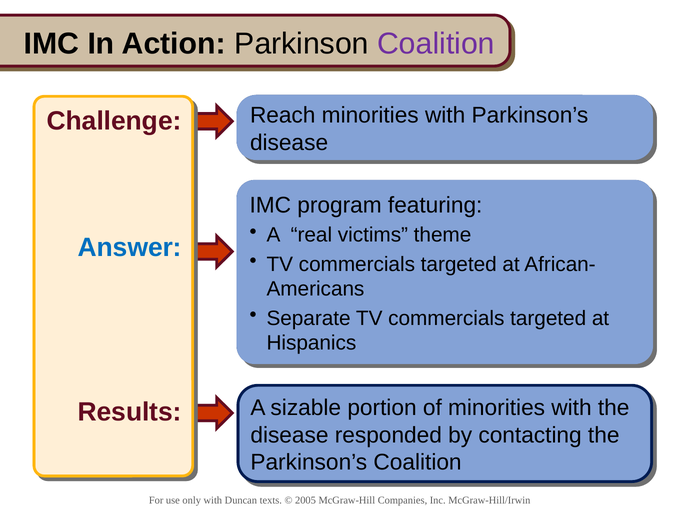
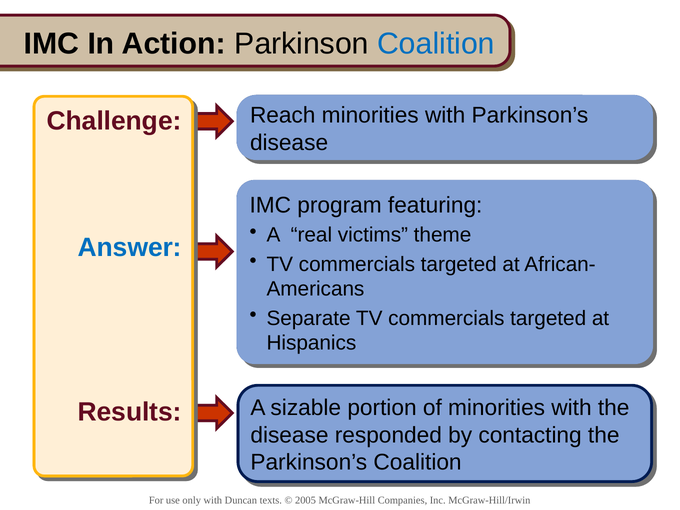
Coalition colour: purple -> blue (436, 44)
